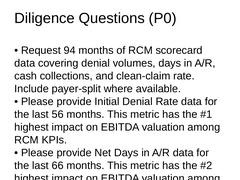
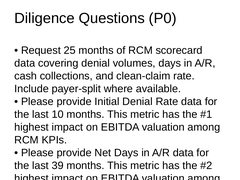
94: 94 -> 25 (70, 50)
56: 56 -> 10 (58, 114)
66: 66 -> 39 (58, 166)
